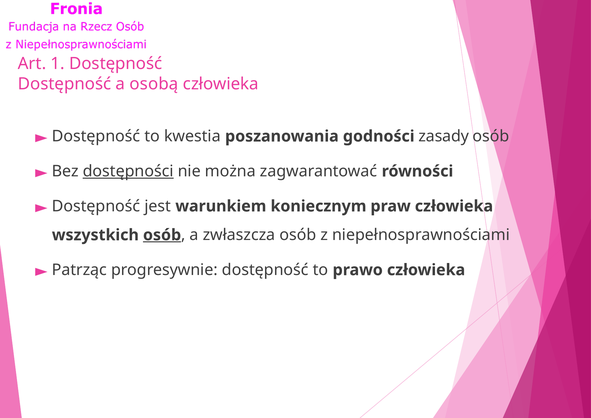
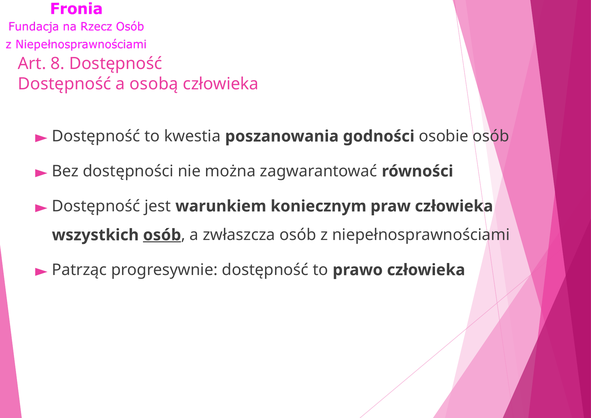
1: 1 -> 8 (58, 64)
zasady: zasady -> osobie (444, 136)
dostępności underline: present -> none (128, 171)
